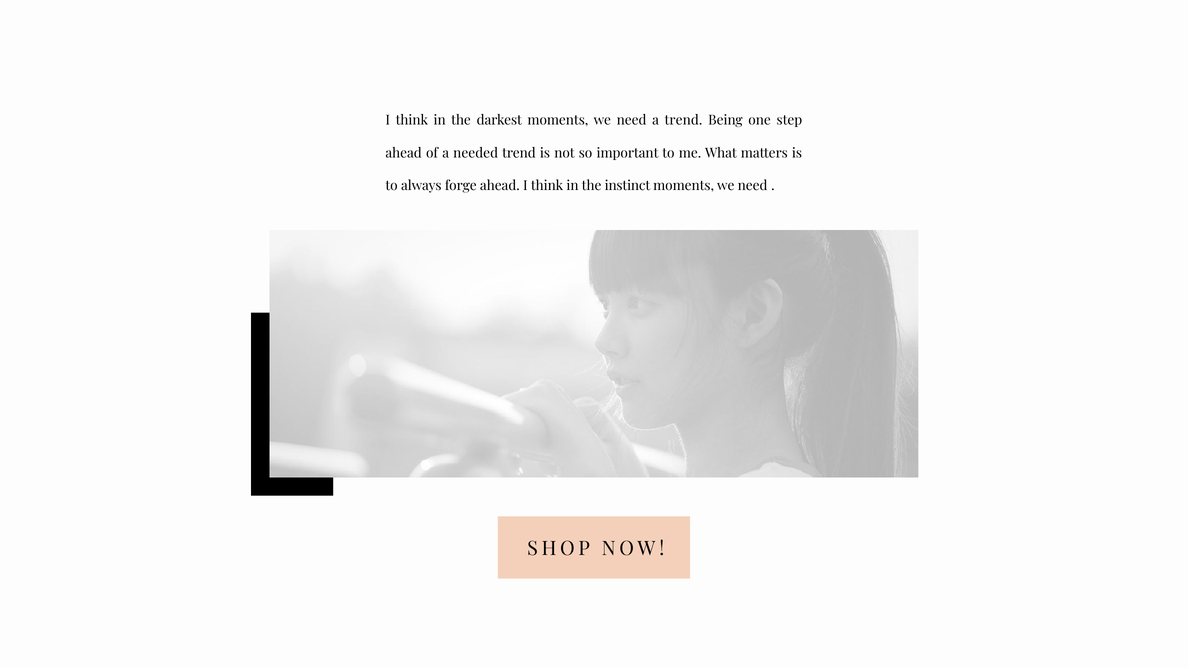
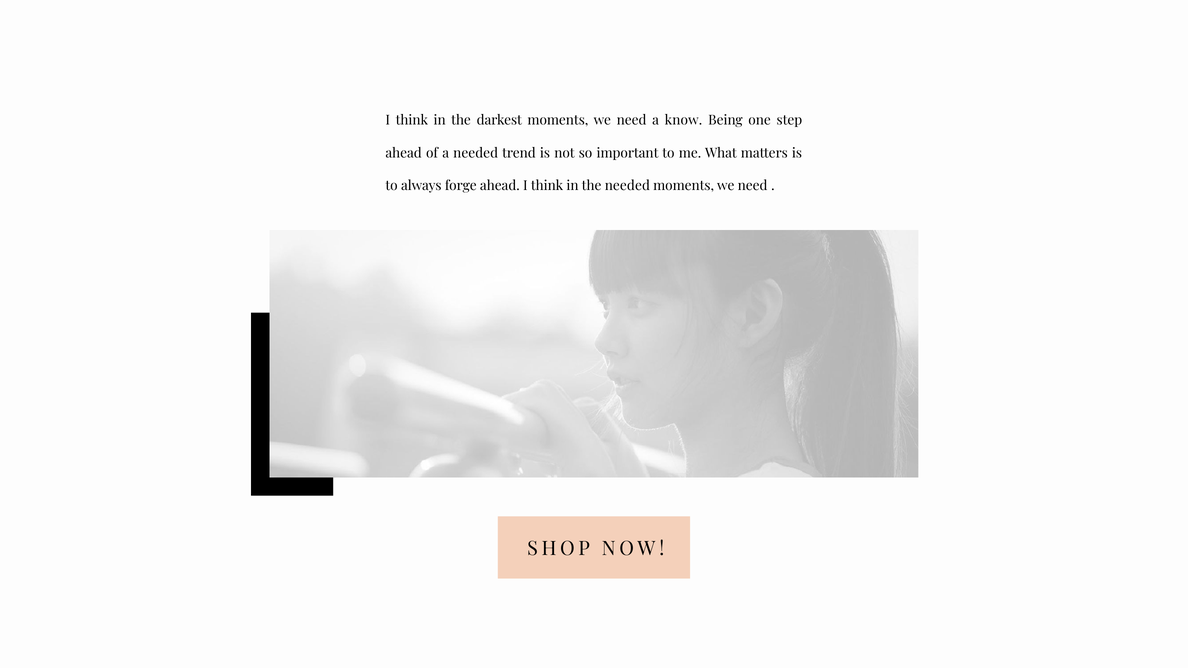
a trend: trend -> know (683, 120)
the instinct: instinct -> needed (627, 186)
